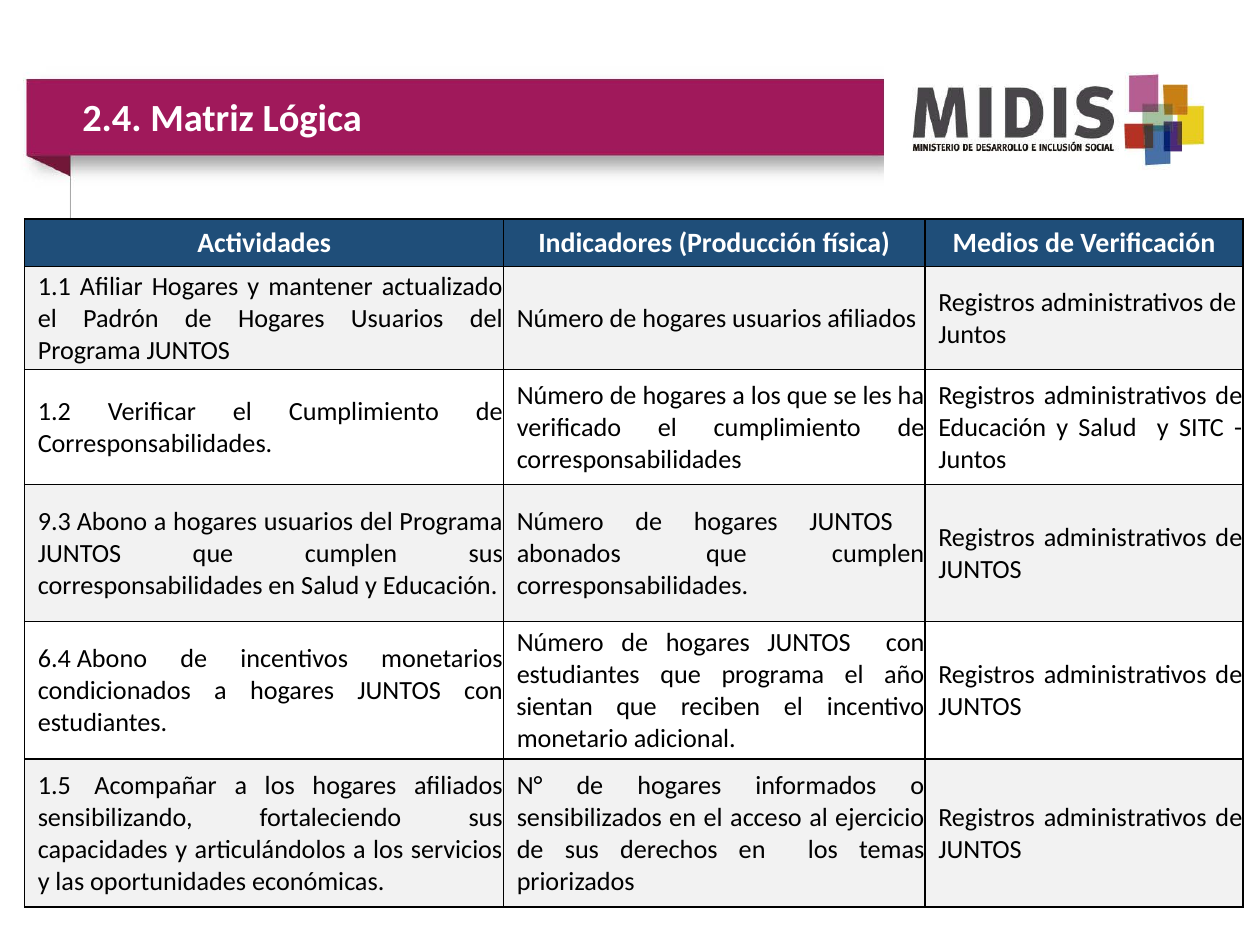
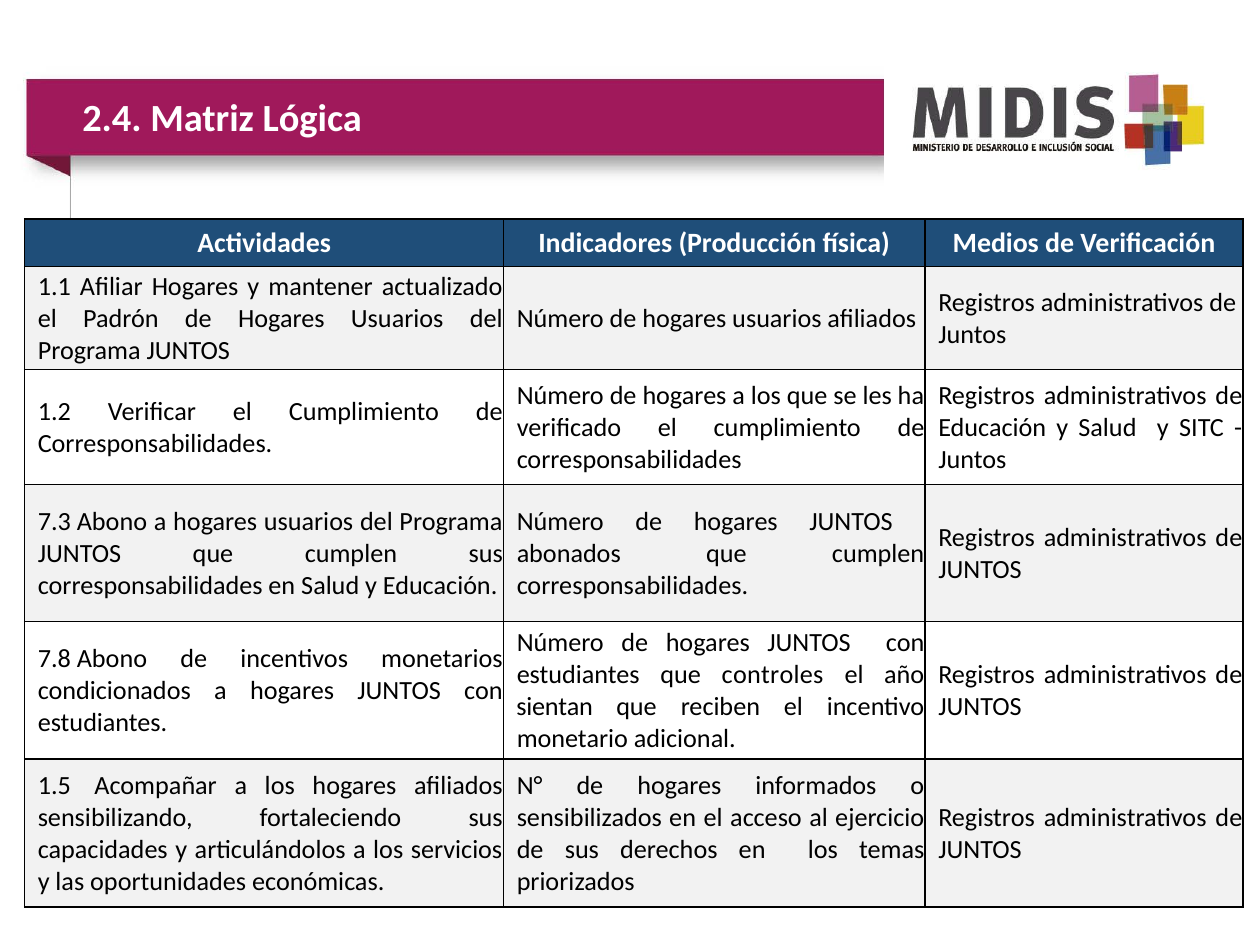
9.3: 9.3 -> 7.3 (54, 522)
6.4: 6.4 -> 7.8 (54, 659)
que programa: programa -> controles (773, 675)
